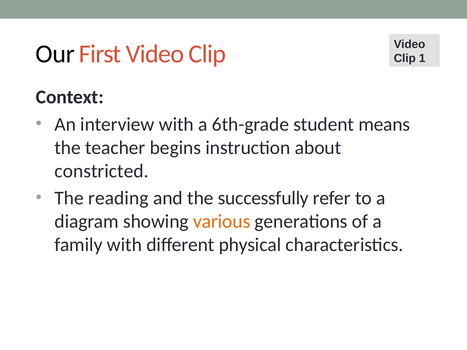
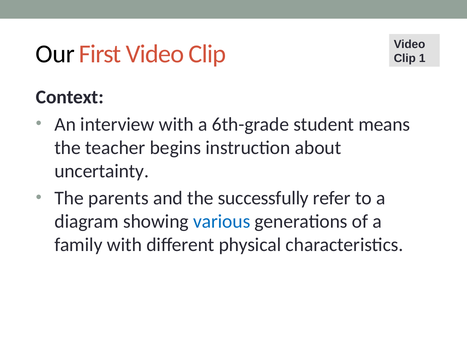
constricted: constricted -> uncertainty (102, 171)
reading: reading -> parents (118, 198)
various colour: orange -> blue (222, 222)
